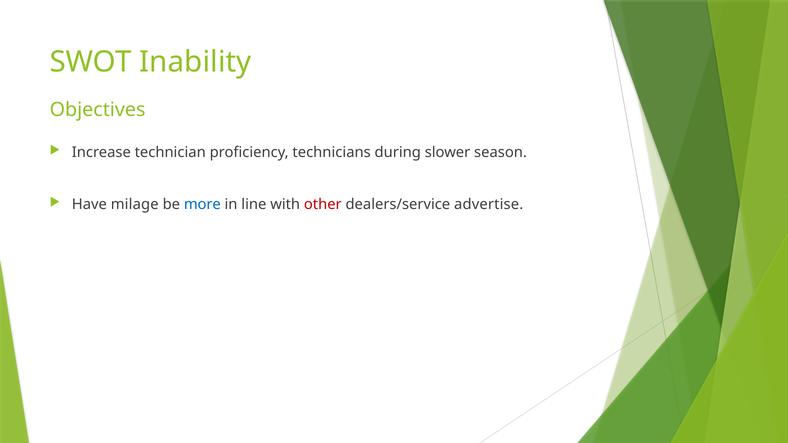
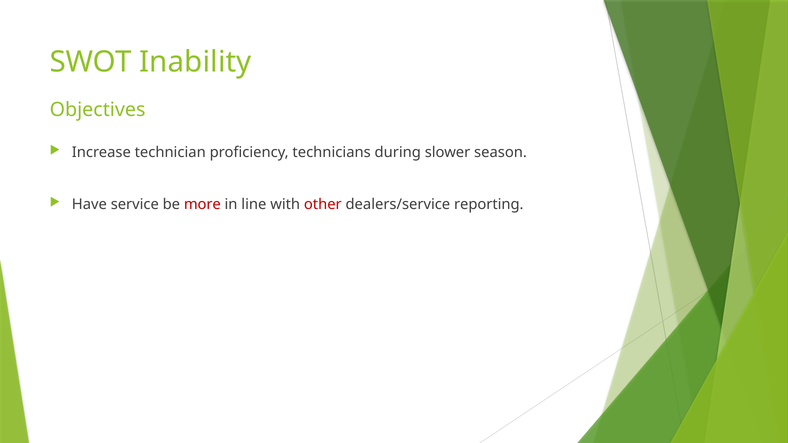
milage: milage -> service (135, 204)
more colour: blue -> red (202, 204)
advertise: advertise -> reporting (489, 204)
